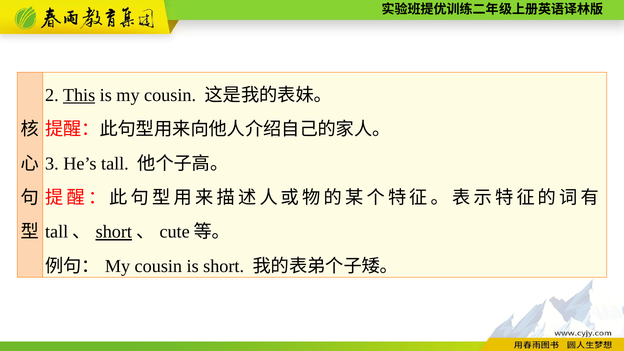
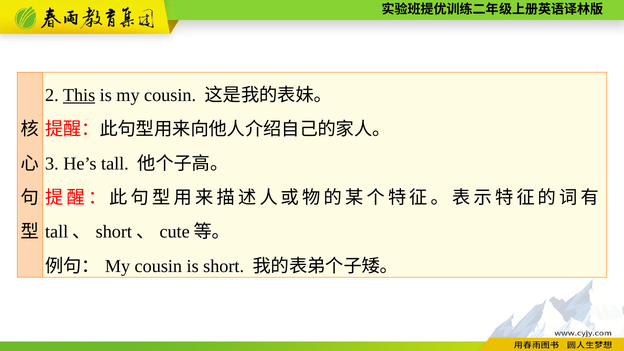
short underline: present -> none (114, 232)
